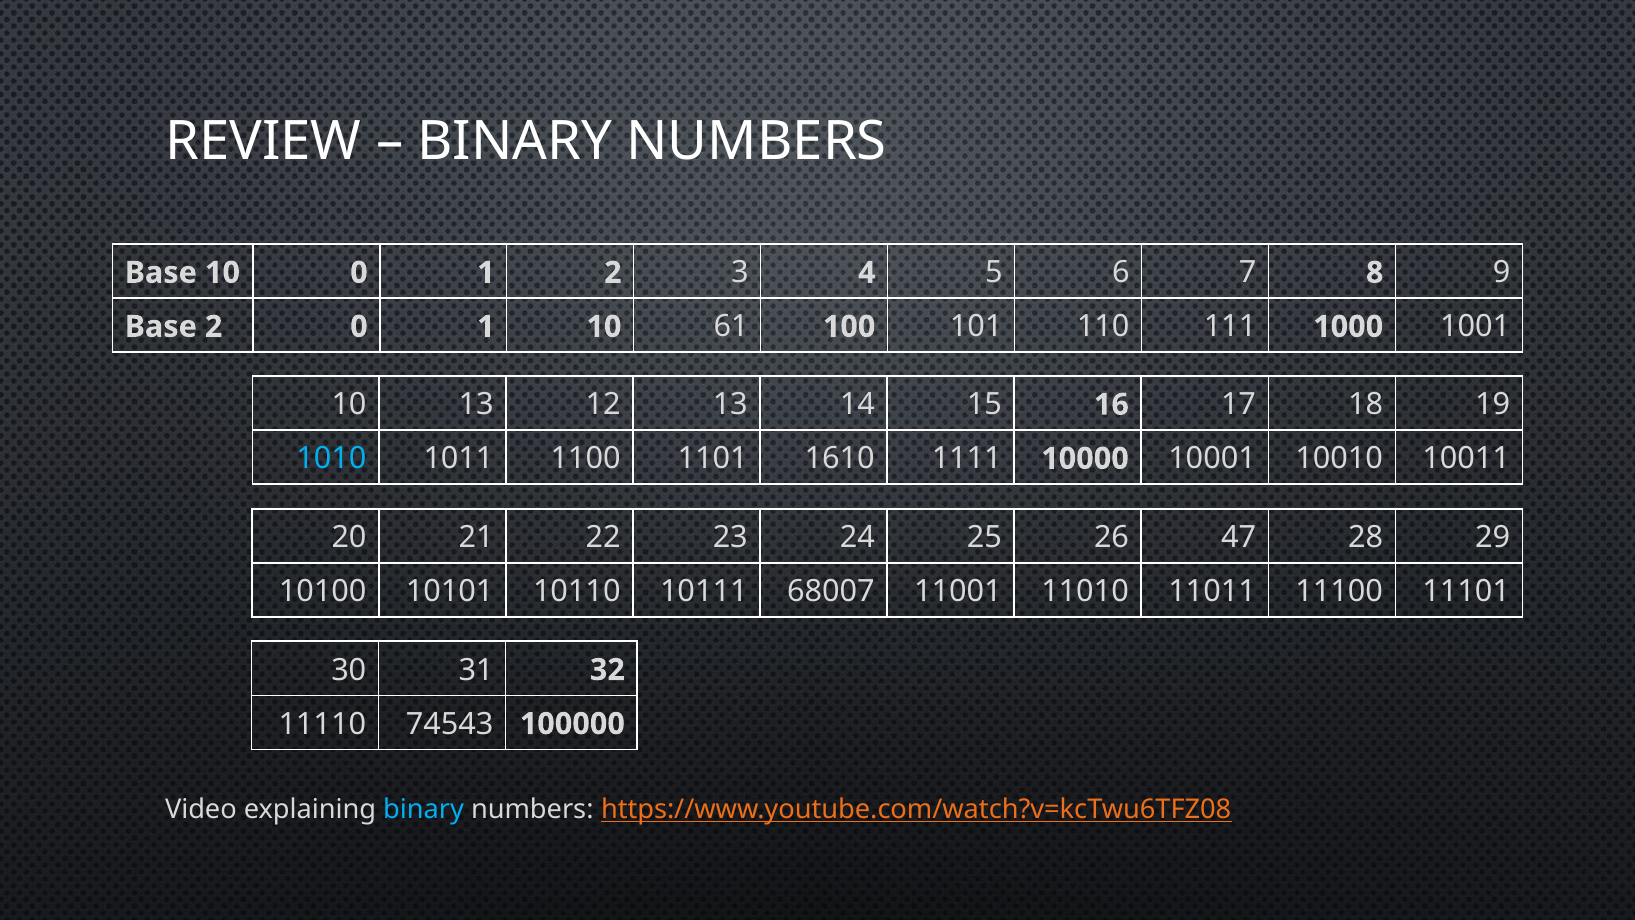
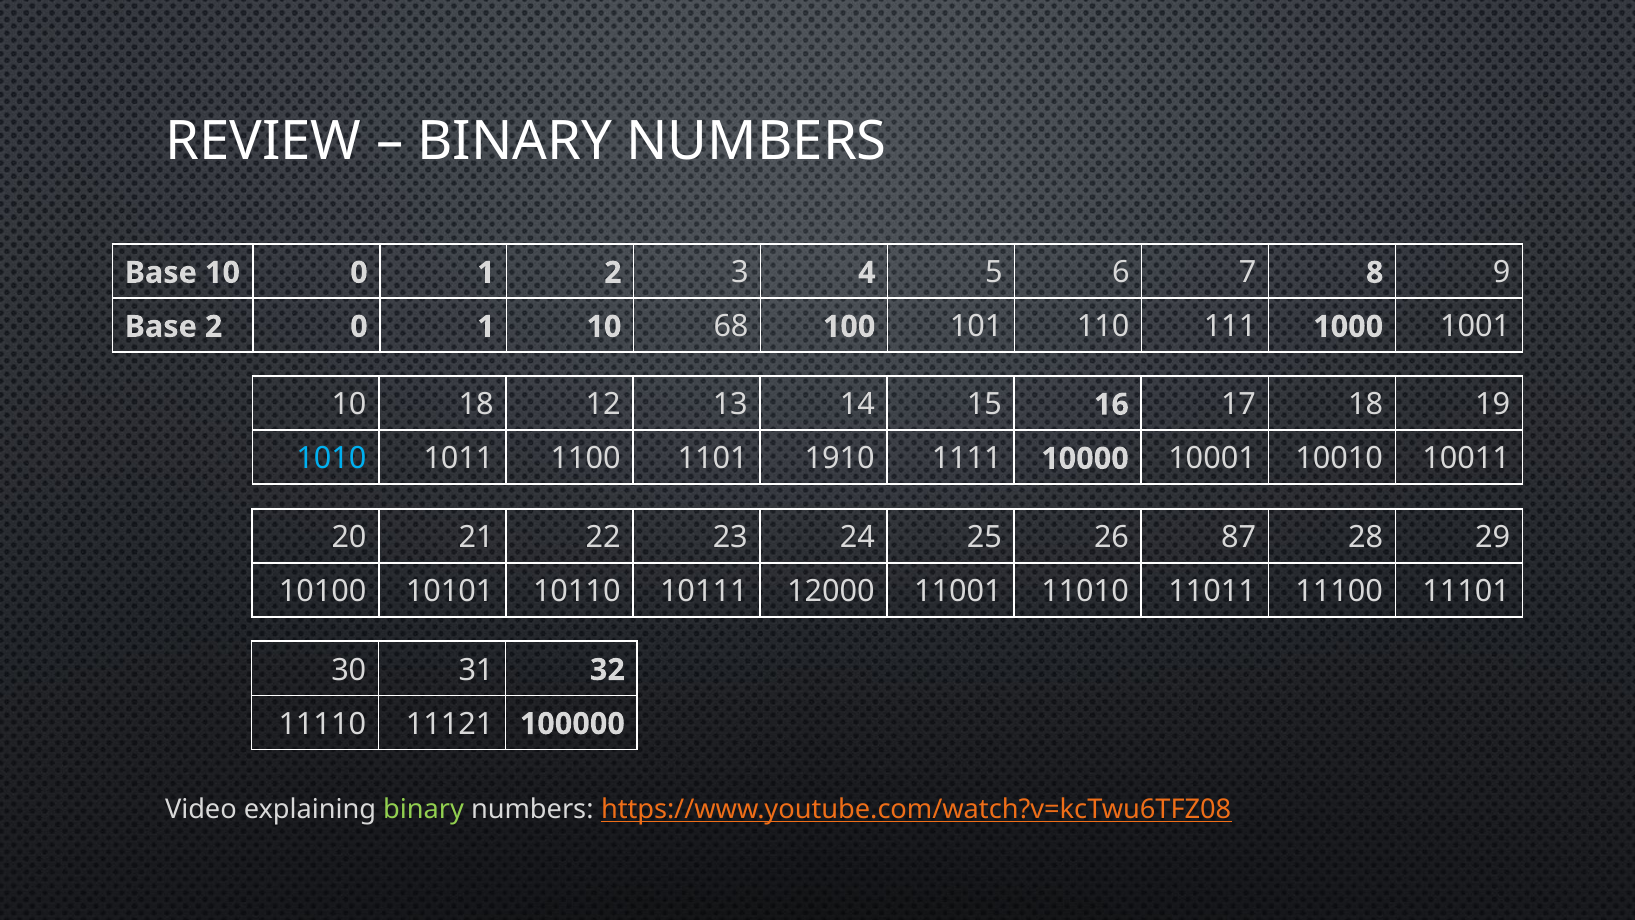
61: 61 -> 68 (731, 327)
10 13: 13 -> 18 (476, 404)
1610: 1610 -> 1910 (840, 459)
47: 47 -> 87 (1239, 537)
68007: 68007 -> 12000 (831, 591)
74543: 74543 -> 11121 (450, 724)
binary colour: light blue -> light green (424, 809)
